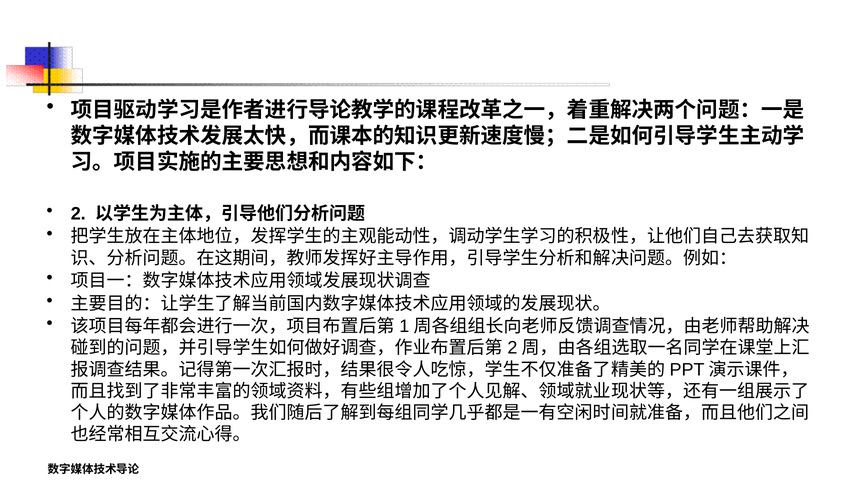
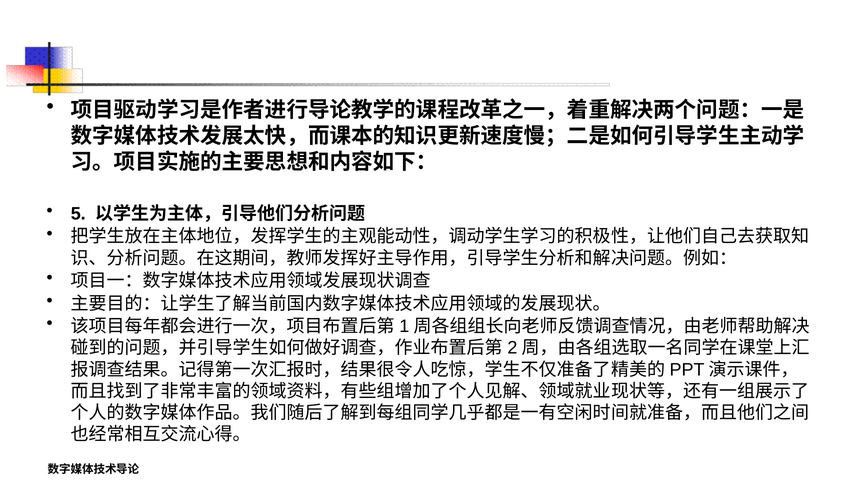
2: 2 -> 5 (78, 214)
